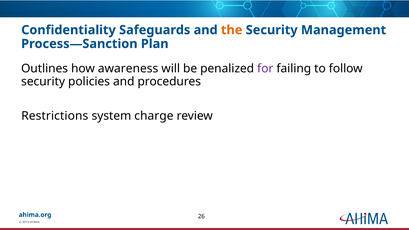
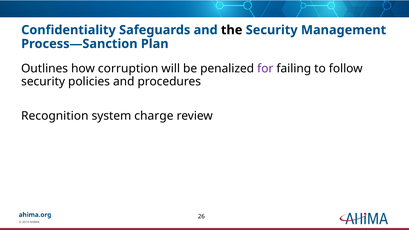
the colour: orange -> black (232, 30)
awareness: awareness -> corruption (128, 69)
Restrictions: Restrictions -> Recognition (55, 116)
